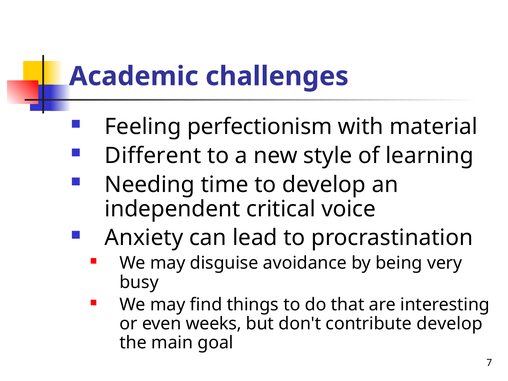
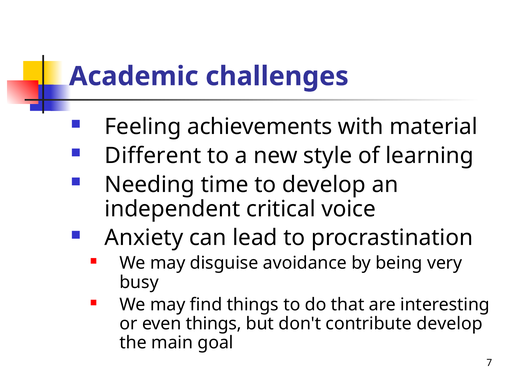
perfectionism: perfectionism -> achievements (260, 127)
even weeks: weeks -> things (214, 324)
